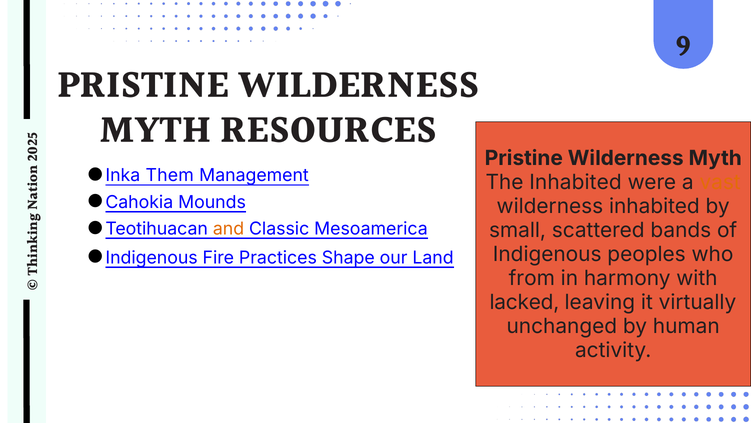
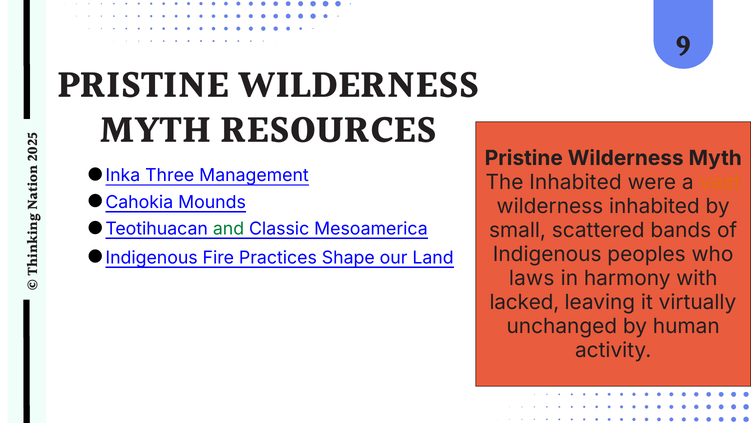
Them: Them -> Three (170, 175)
and colour: orange -> green (228, 229)
from: from -> laws (532, 278)
